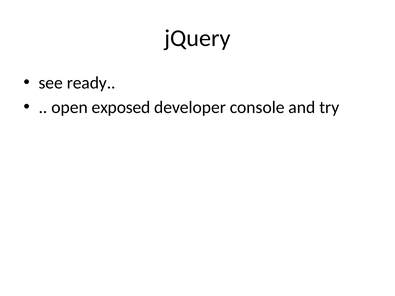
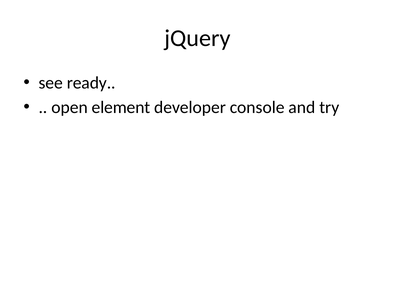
exposed: exposed -> element (121, 107)
